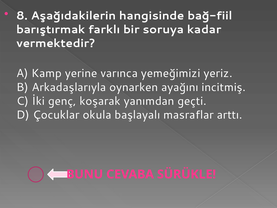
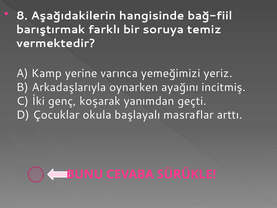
kadar: kadar -> temiz (204, 29)
